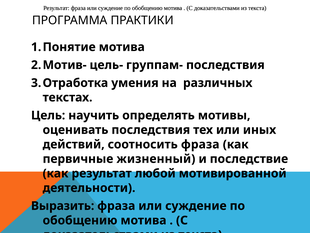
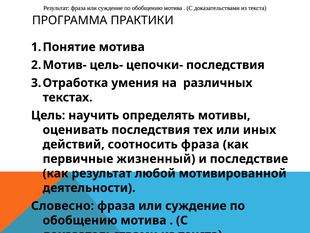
группам-: группам- -> цепочки- (155, 65)
Выразить: Выразить -> Словесно (63, 205)
